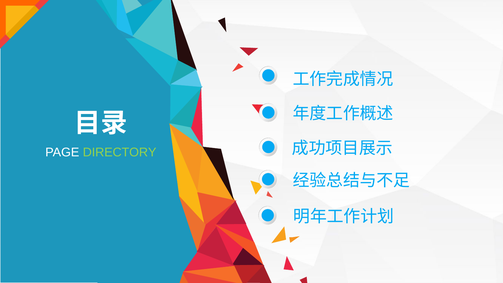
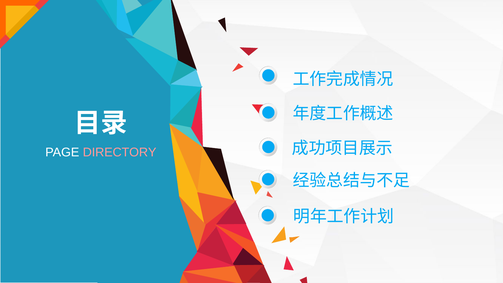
DIRECTORY colour: light green -> pink (120, 152)
